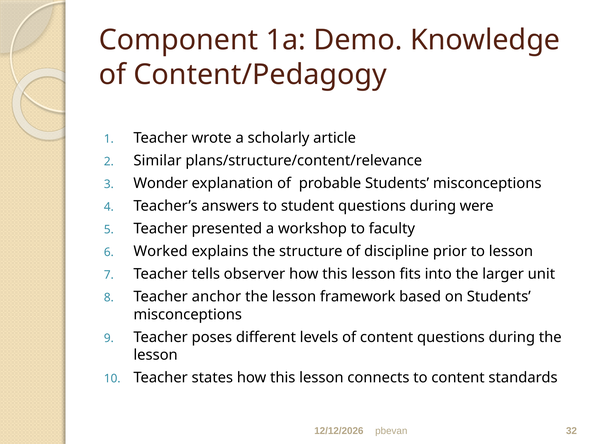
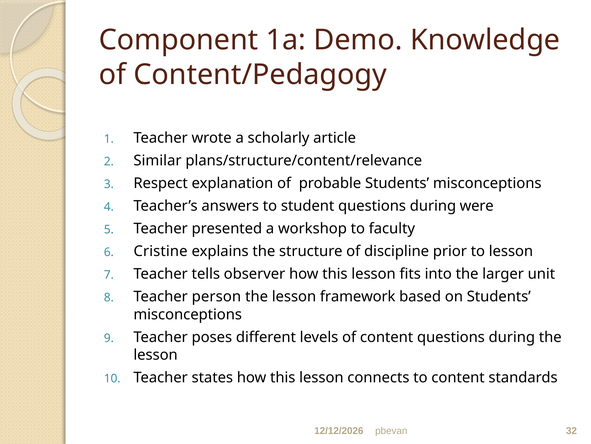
Wonder: Wonder -> Respect (161, 183)
Worked: Worked -> Cristine (161, 251)
anchor: anchor -> person (216, 296)
